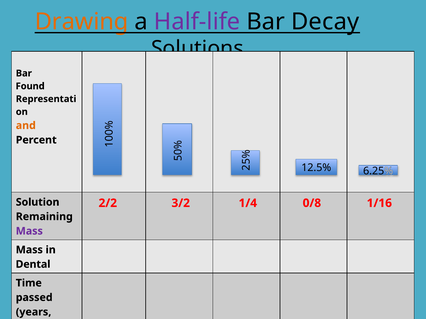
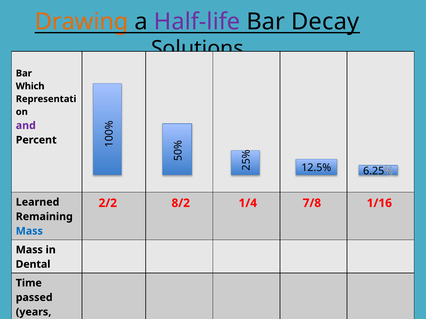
Found: Found -> Which (30, 86)
and colour: orange -> purple (26, 126)
Solution: Solution -> Learned (38, 202)
3/2: 3/2 -> 8/2 (181, 203)
0/8: 0/8 -> 7/8 (312, 203)
Mass colour: purple -> blue (29, 231)
